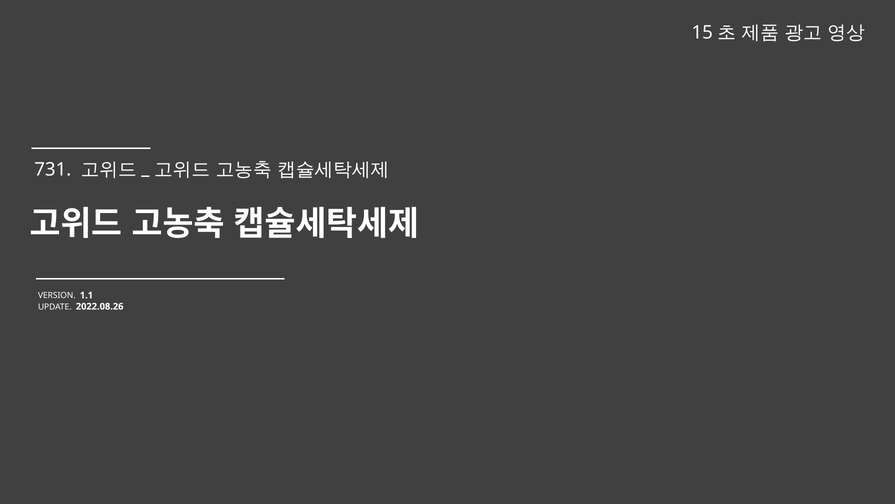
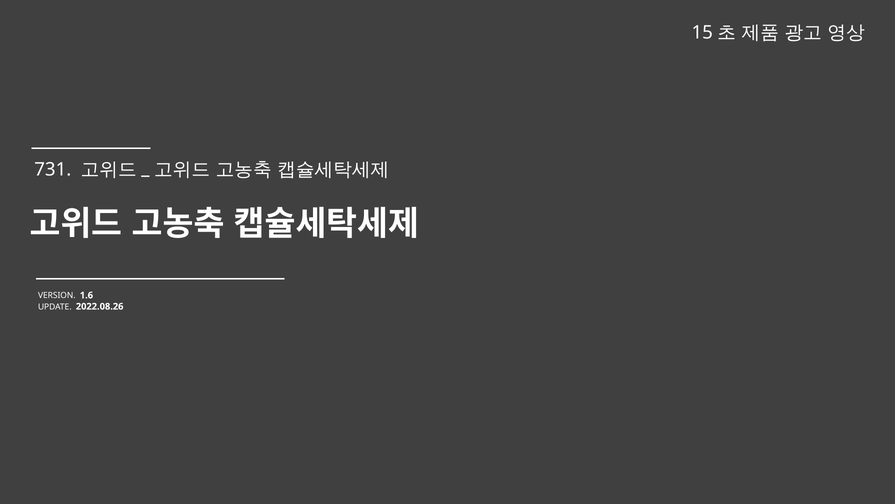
1.1: 1.1 -> 1.6 (86, 295)
